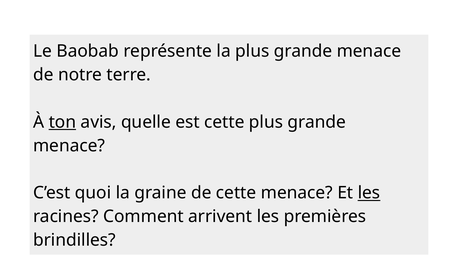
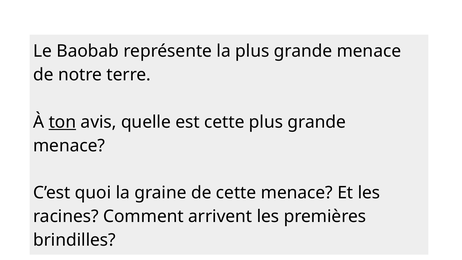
les underline: present -> none (369, 193)
